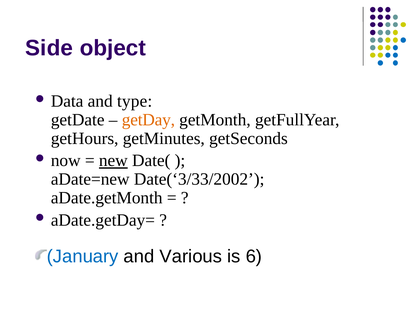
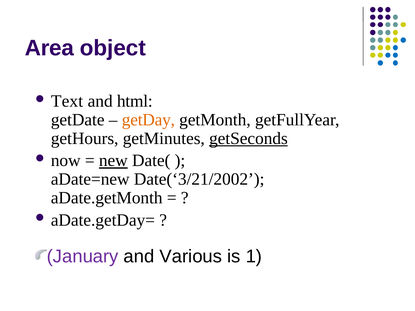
Side: Side -> Area (49, 48)
Data: Data -> Text (67, 101)
type: type -> html (135, 101)
getSeconds underline: none -> present (248, 139)
Date(‘3/33/2002: Date(‘3/33/2002 -> Date(‘3/21/2002 (199, 179)
January colour: blue -> purple (83, 256)
6: 6 -> 1 (254, 256)
